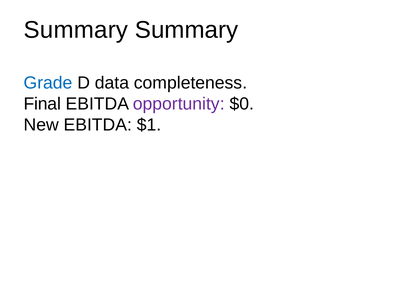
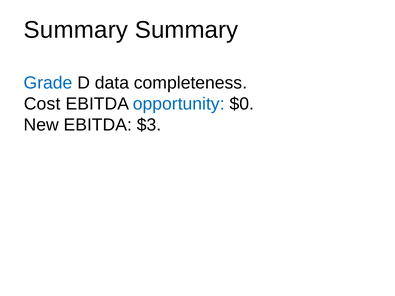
Final: Final -> Cost (42, 104)
opportunity colour: purple -> blue (179, 104)
$1: $1 -> $3 (149, 125)
